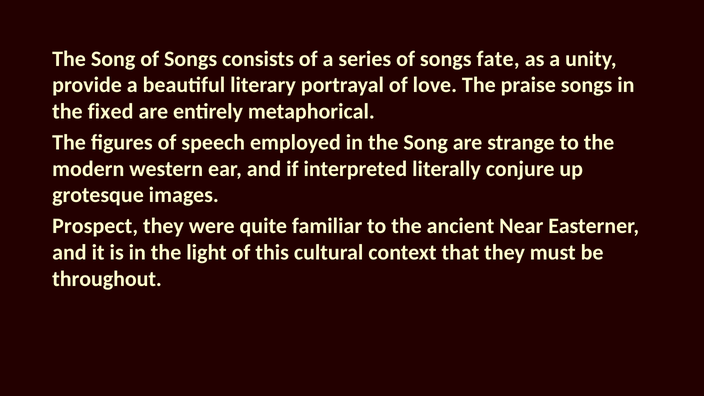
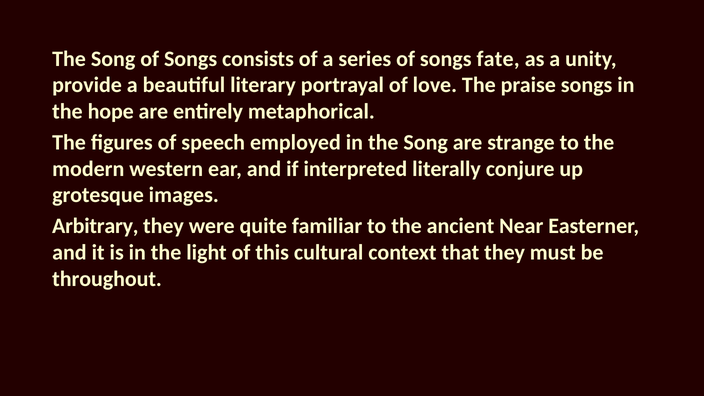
fixed: fixed -> hope (111, 112)
Prospect: Prospect -> Arbitrary (95, 226)
